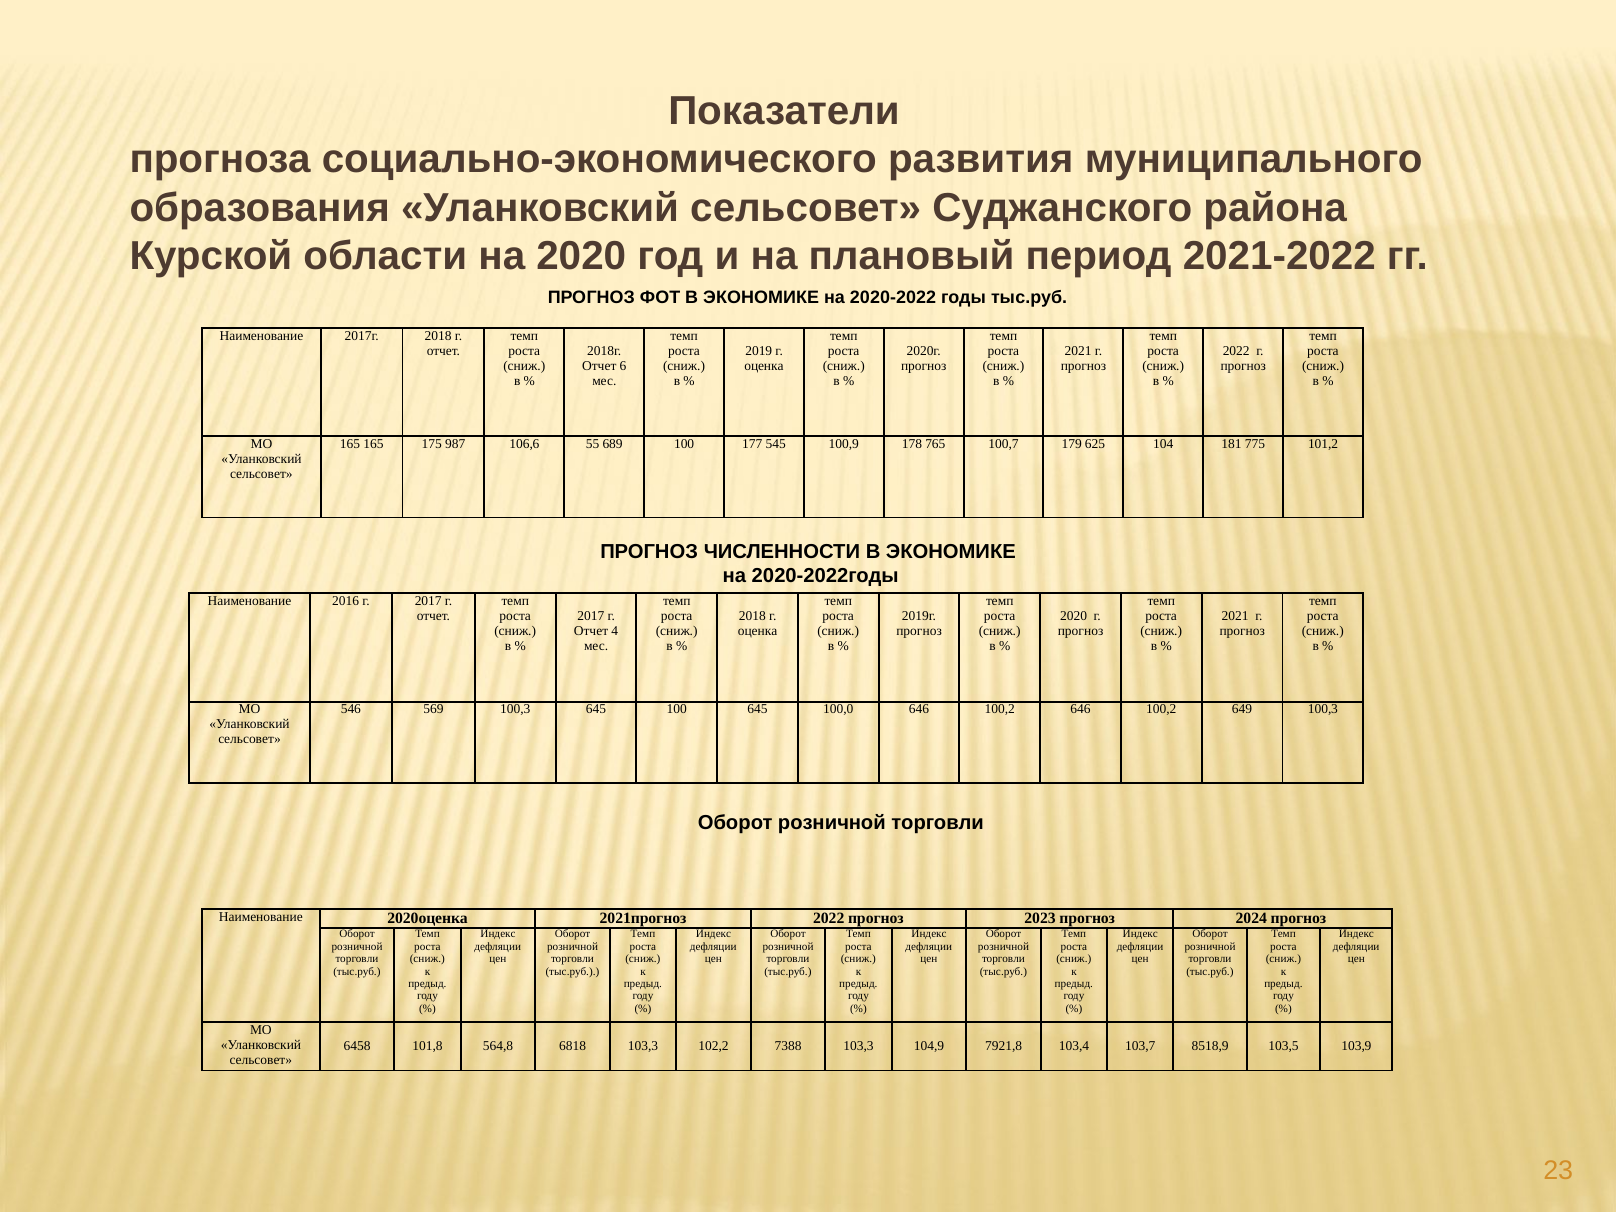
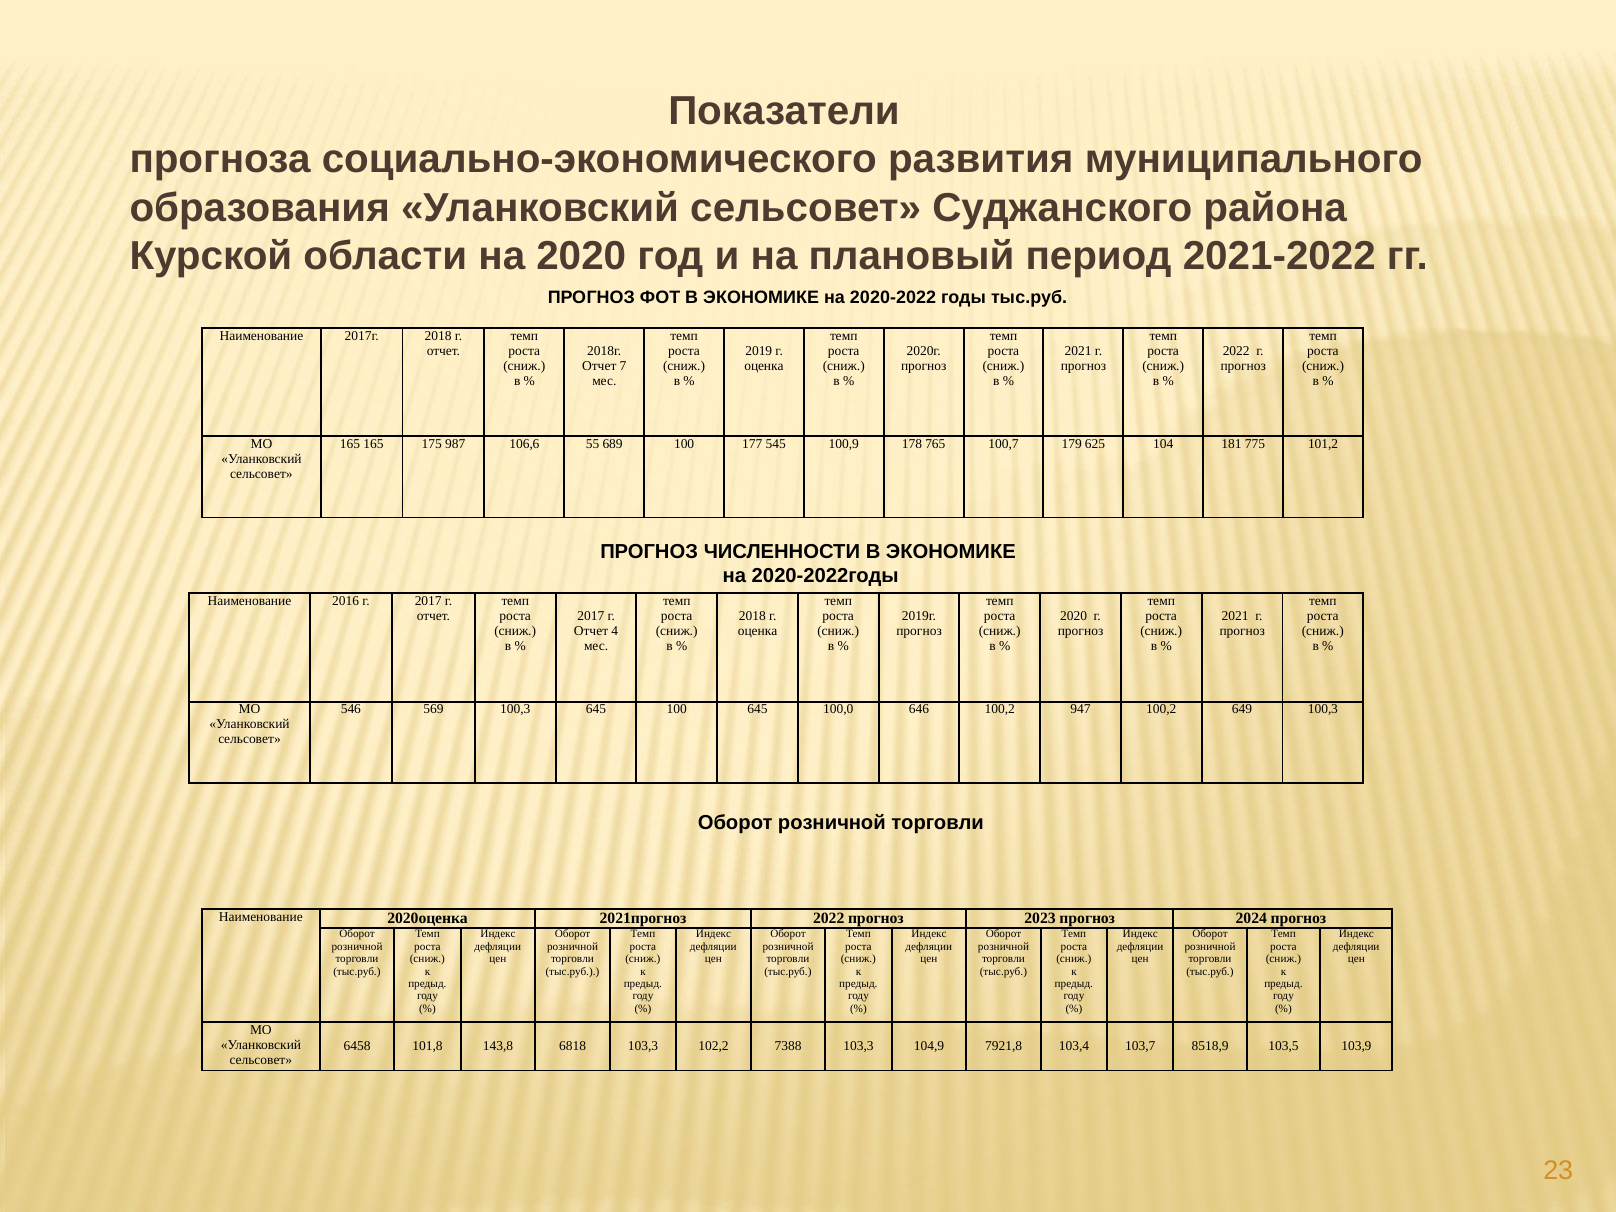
6: 6 -> 7 (623, 366)
100,2 646: 646 -> 947 (1080, 709)
564,8: 564,8 -> 143,8 (498, 1046)
